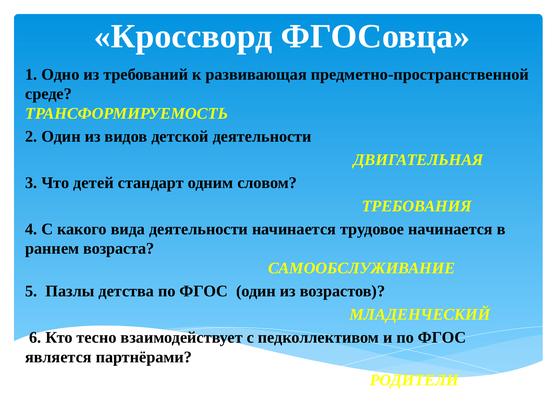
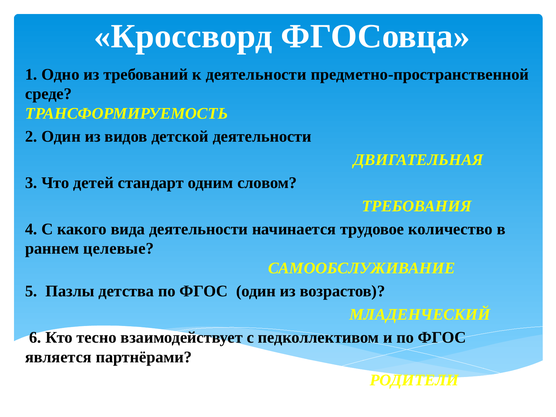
к развивающая: развивающая -> деятельности (256, 74)
трудовое начинается: начинается -> количество (450, 229)
возраста: возраста -> целевые (119, 249)
